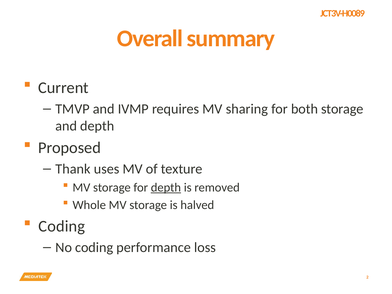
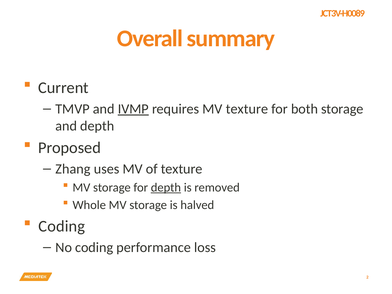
IVMP underline: none -> present (133, 109)
MV sharing: sharing -> texture (247, 109)
Thank: Thank -> Zhang (73, 169)
